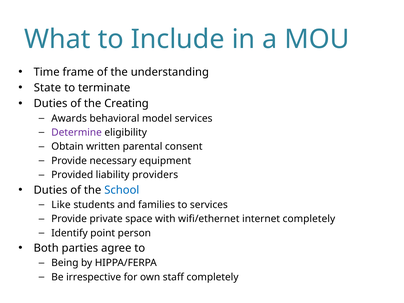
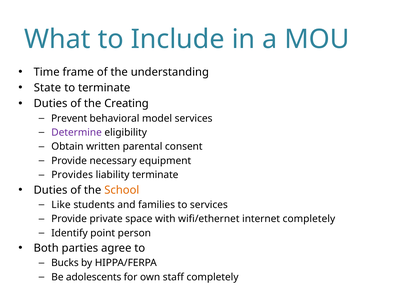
Awards: Awards -> Prevent (69, 118)
Provided: Provided -> Provides (72, 175)
liability providers: providers -> terminate (155, 175)
School colour: blue -> orange (122, 190)
Being: Being -> Bucks (65, 263)
irrespective: irrespective -> adolescents (94, 277)
